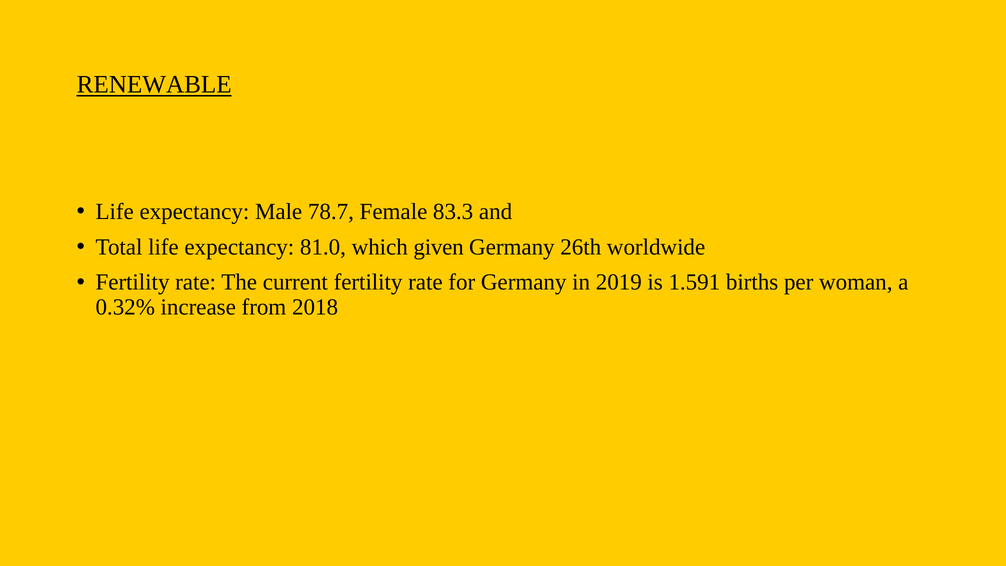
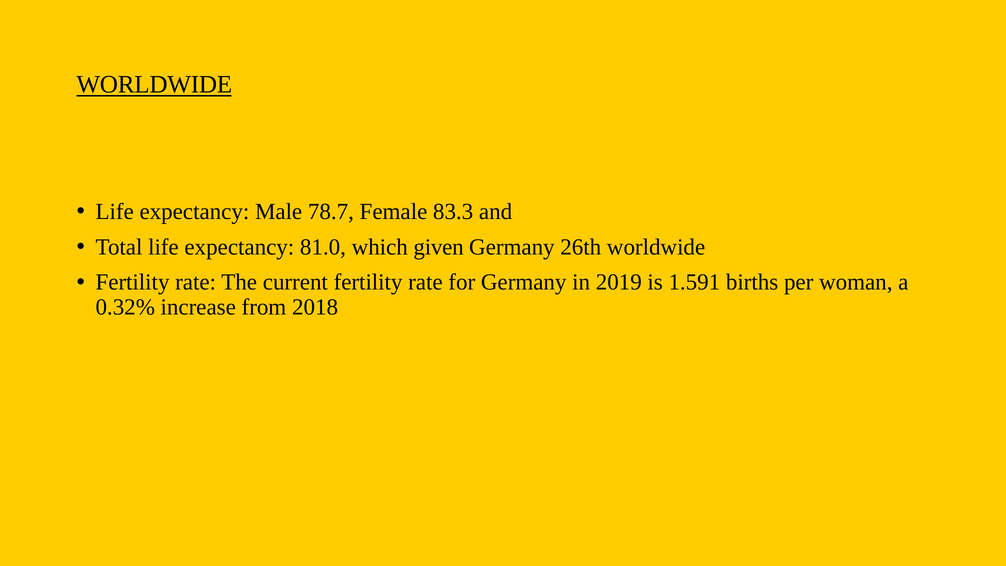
RENEWABLE: RENEWABLE -> WORLDWIDE (154, 85)
